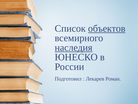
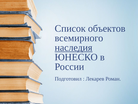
объектов underline: present -> none (107, 28)
